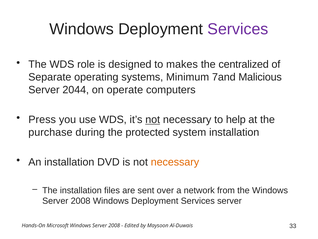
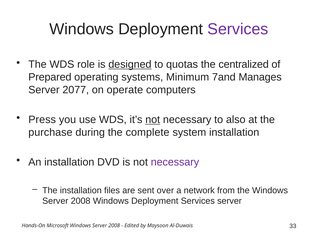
designed underline: none -> present (130, 64)
makes: makes -> quotas (182, 64)
Separate: Separate -> Prepared (50, 77)
Malicious: Malicious -> Manages (260, 77)
2044: 2044 -> 2077 (76, 90)
help: help -> also (236, 119)
protected: protected -> complete (148, 132)
necessary colour: orange -> purple (175, 162)
